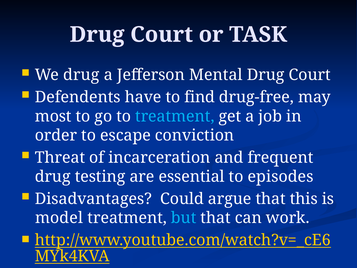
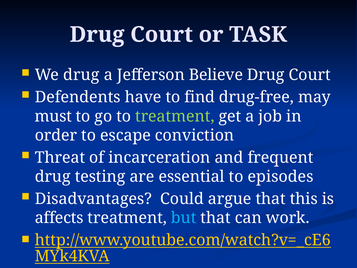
Mental: Mental -> Believe (216, 75)
most: most -> must (53, 116)
treatment colour: light blue -> light green (175, 116)
model: model -> affects (59, 218)
